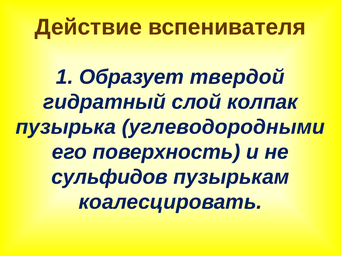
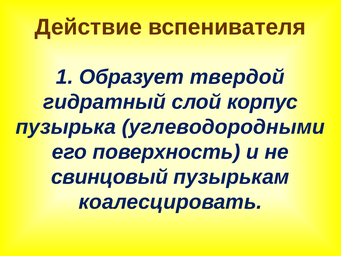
колпак: колпак -> корпус (262, 102)
сульфидов: сульфидов -> свинцовый (110, 177)
